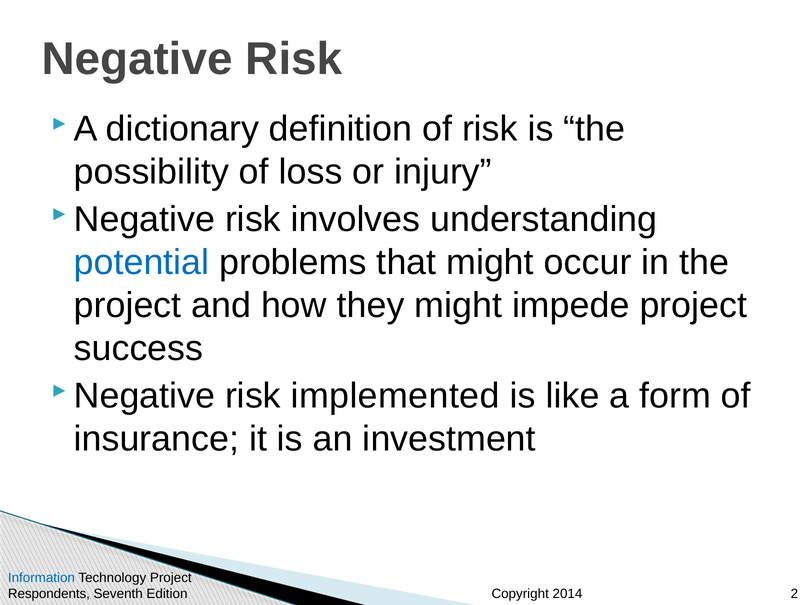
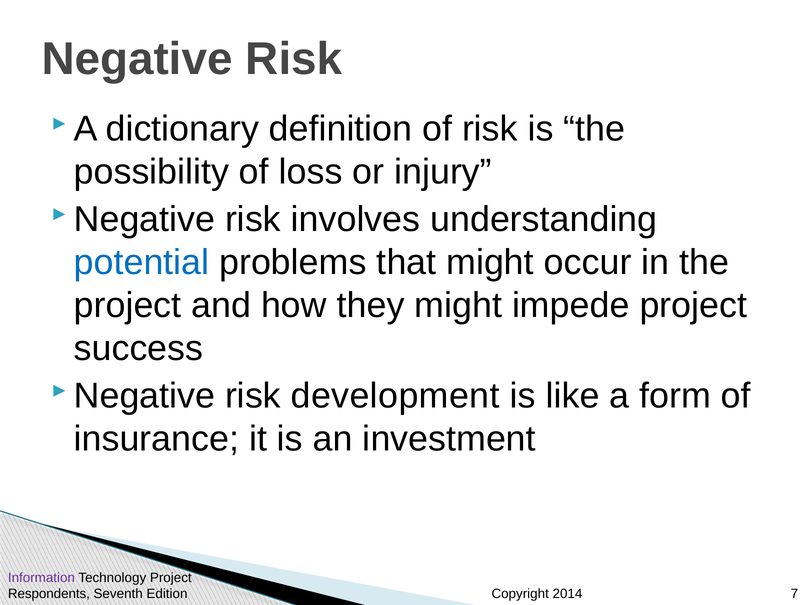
implemented: implemented -> development (395, 396)
Information colour: blue -> purple (41, 577)
2: 2 -> 7 (794, 593)
